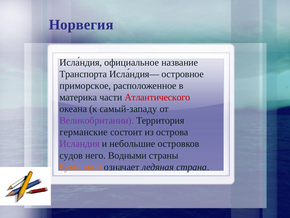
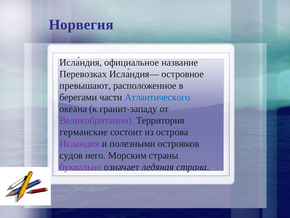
Транспорта: Транспорта -> Перевозках (83, 74)
приморское: приморское -> превышают (85, 85)
материка: материка -> берегами (78, 97)
Атлантического colour: red -> blue (157, 97)
самый-западу: самый-западу -> гранит-западу (128, 109)
небольшие: небольшие -> полезными (132, 143)
Водными: Водными -> Морским (127, 155)
буквально colour: orange -> purple (81, 167)
